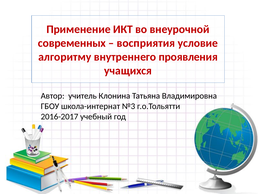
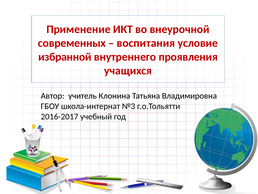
восприятия: восприятия -> воспитания (146, 43)
алгоритму: алгоритму -> избранной (65, 57)
